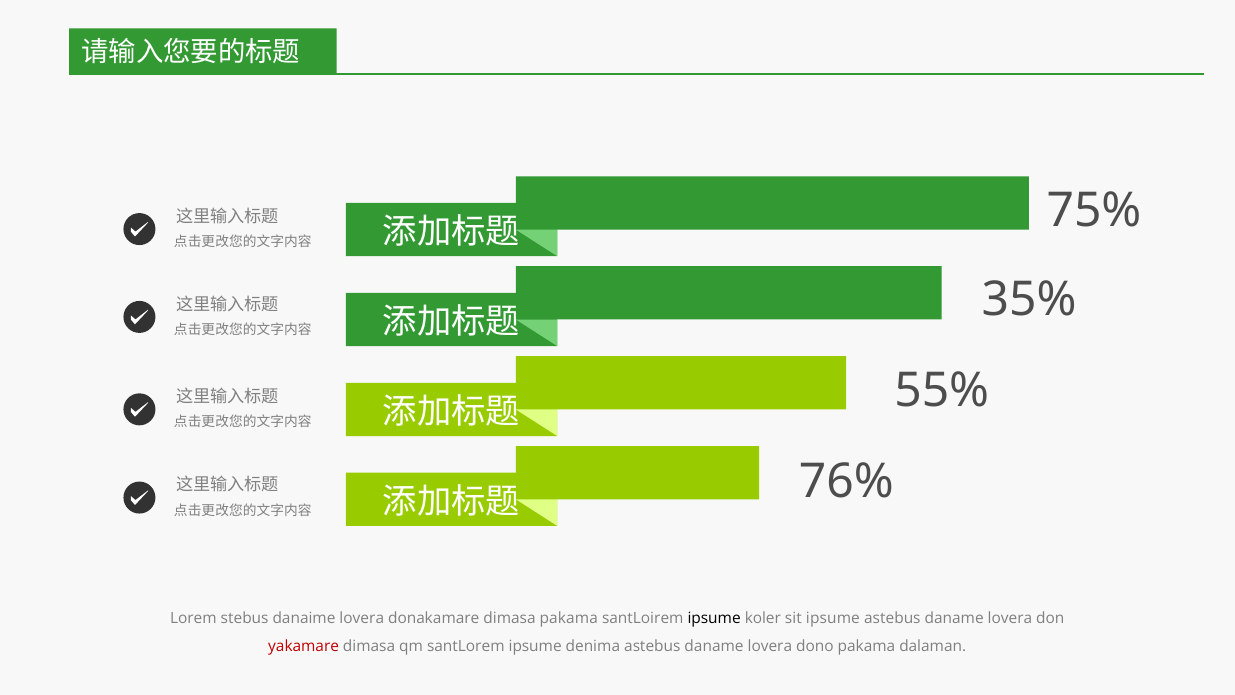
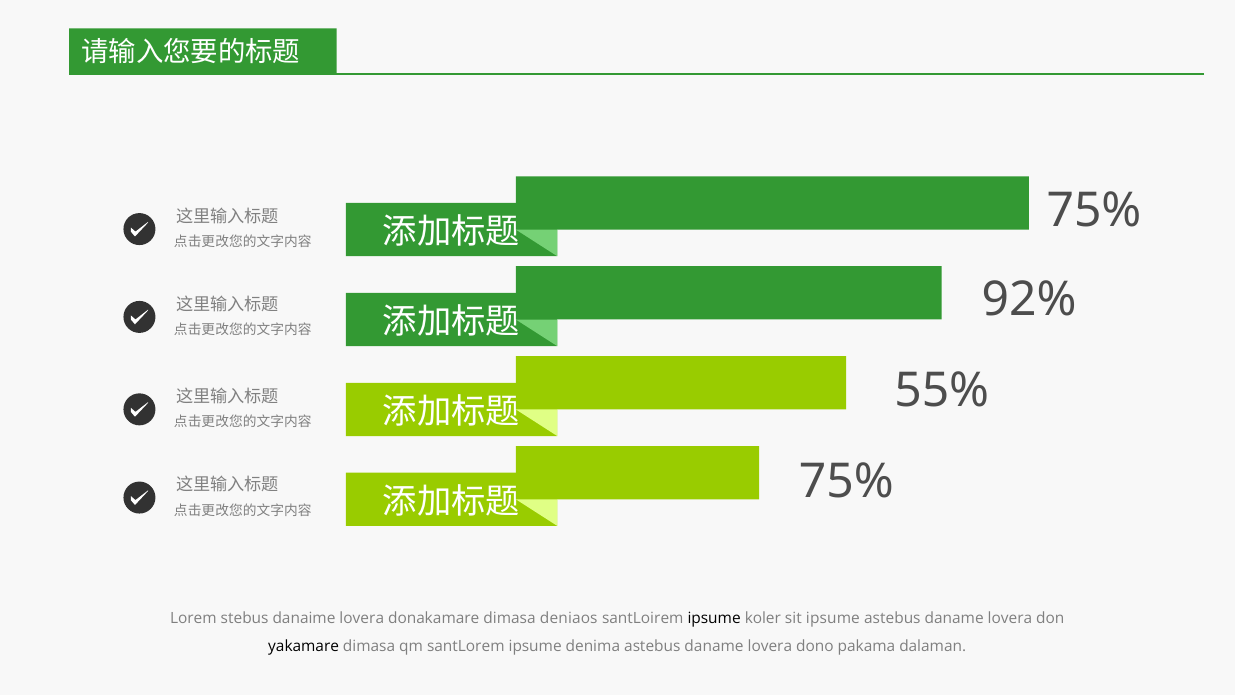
35%: 35% -> 92% (1029, 300)
76%: 76% -> 75% (846, 481)
dimasa pakama: pakama -> deniaos (569, 619)
yakamare colour: red -> black (304, 647)
